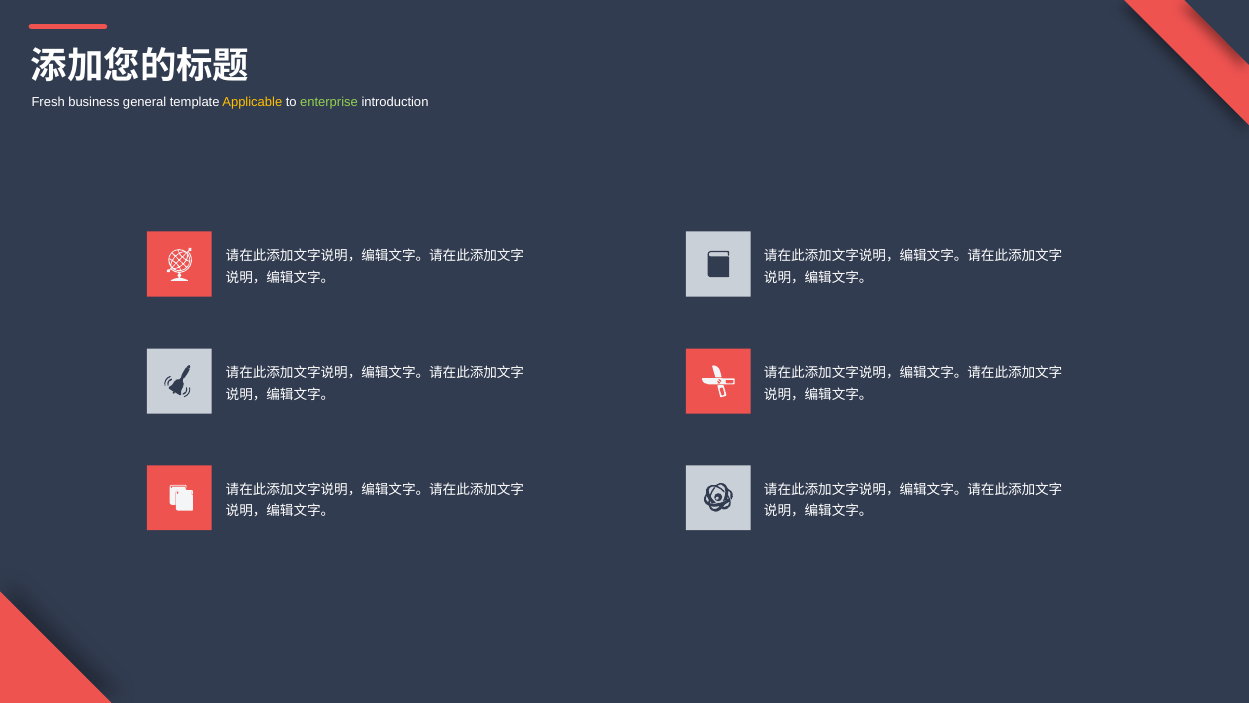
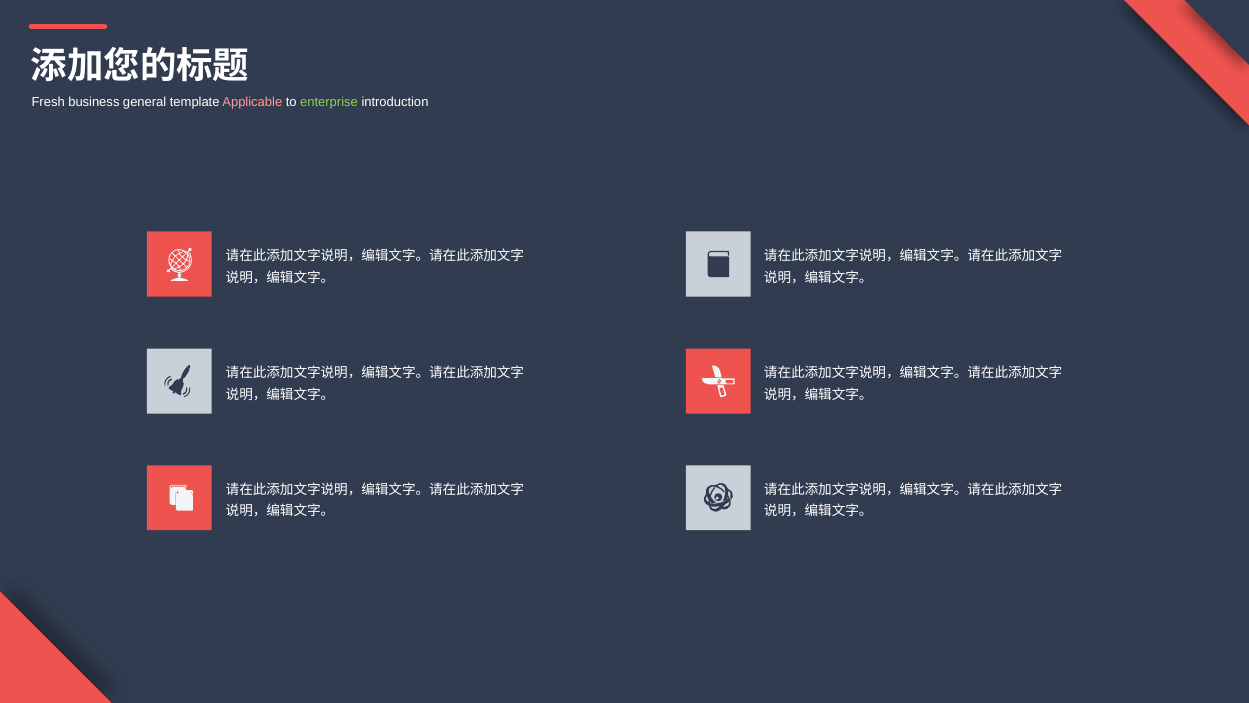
Applicable colour: yellow -> pink (252, 102)
